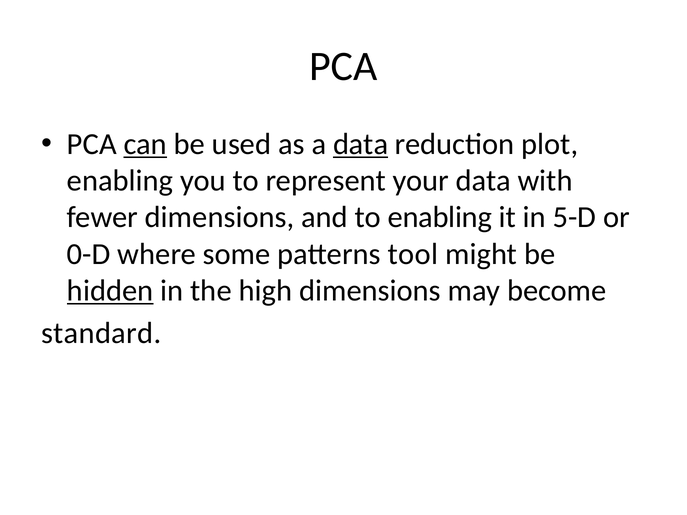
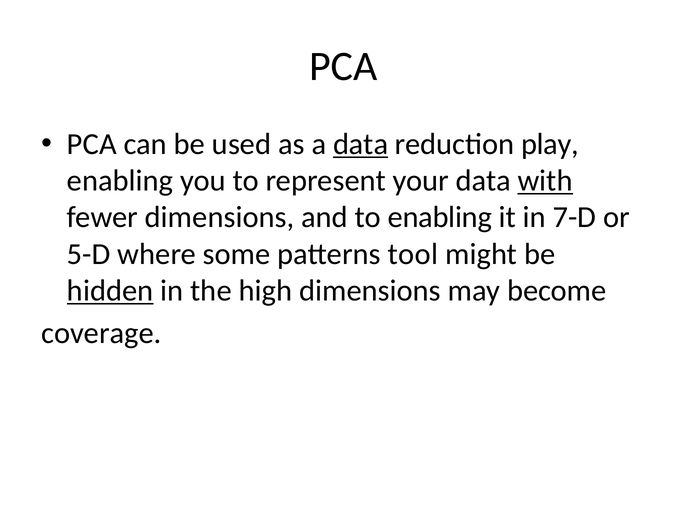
can underline: present -> none (145, 144)
plot: plot -> play (550, 144)
with underline: none -> present (545, 181)
5-D: 5-D -> 7-D (574, 217)
0-D: 0-D -> 5-D (89, 254)
standard: standard -> coverage (101, 333)
